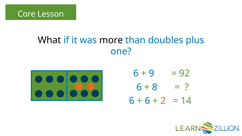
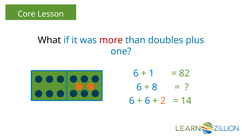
more colour: black -> red (111, 40)
9: 9 -> 1 (152, 74)
92: 92 -> 82 (184, 74)
